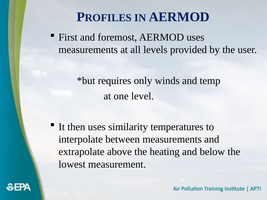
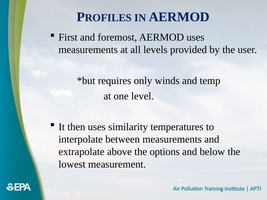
heating: heating -> options (165, 152)
